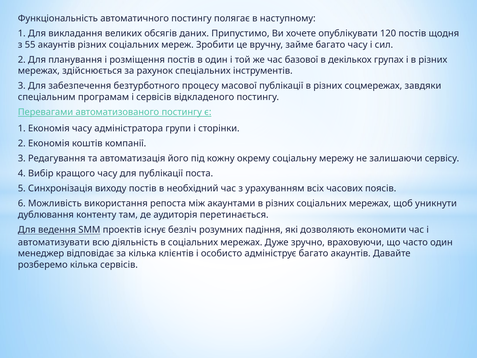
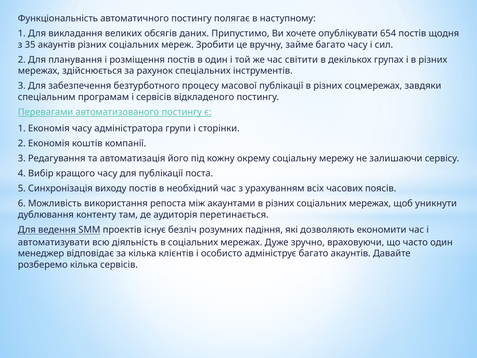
120: 120 -> 654 (388, 33)
55: 55 -> 35 (30, 45)
базової: базової -> світити (301, 60)
